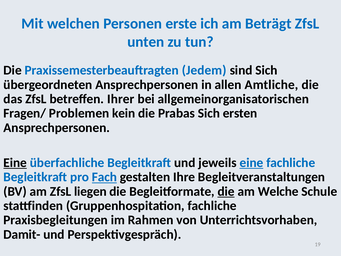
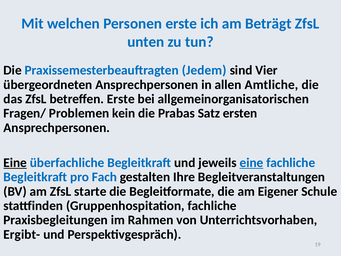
sind Sich: Sich -> Vier (266, 70)
betreffen Ihrer: Ihrer -> Erste (121, 99)
Prabas Sich: Sich -> Satz (209, 113)
Fach underline: present -> none (104, 177)
liegen: liegen -> starte (90, 191)
die underline: present -> none (226, 191)
Welche: Welche -> Eigener (278, 191)
Damit-: Damit- -> Ergibt- (22, 234)
